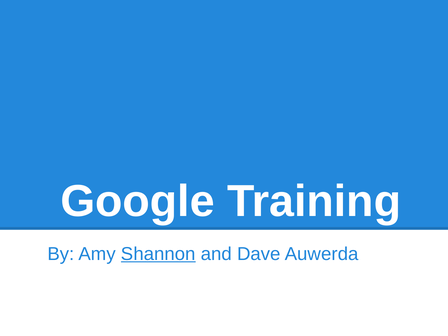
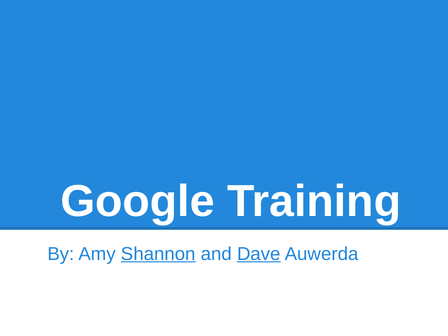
Dave underline: none -> present (259, 254)
